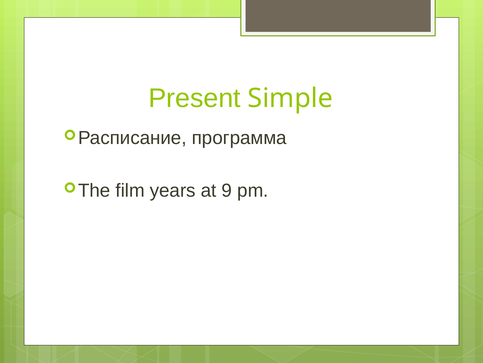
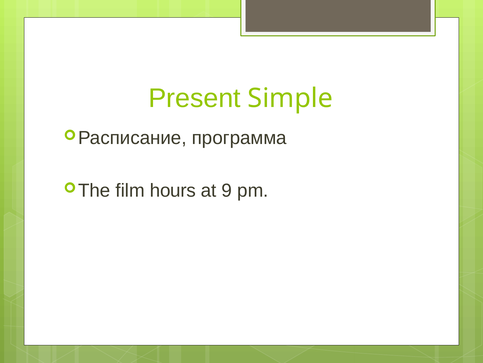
years: years -> hours (173, 190)
